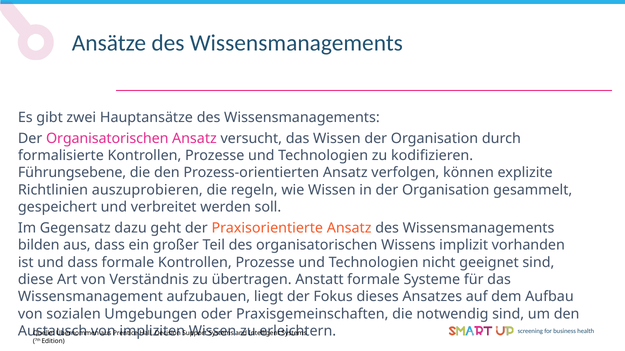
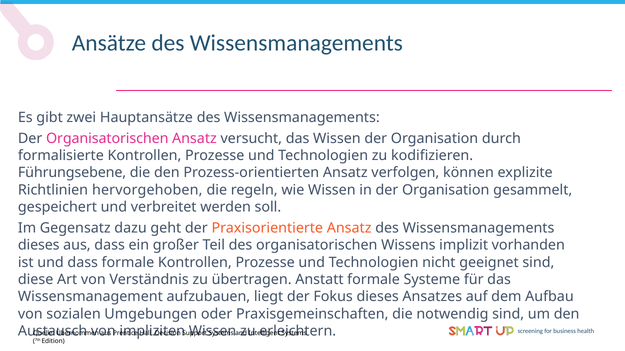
auszuprobieren: auszuprobieren -> hervorgehoben (147, 190)
bilden: bilden -> dieses (39, 246)
